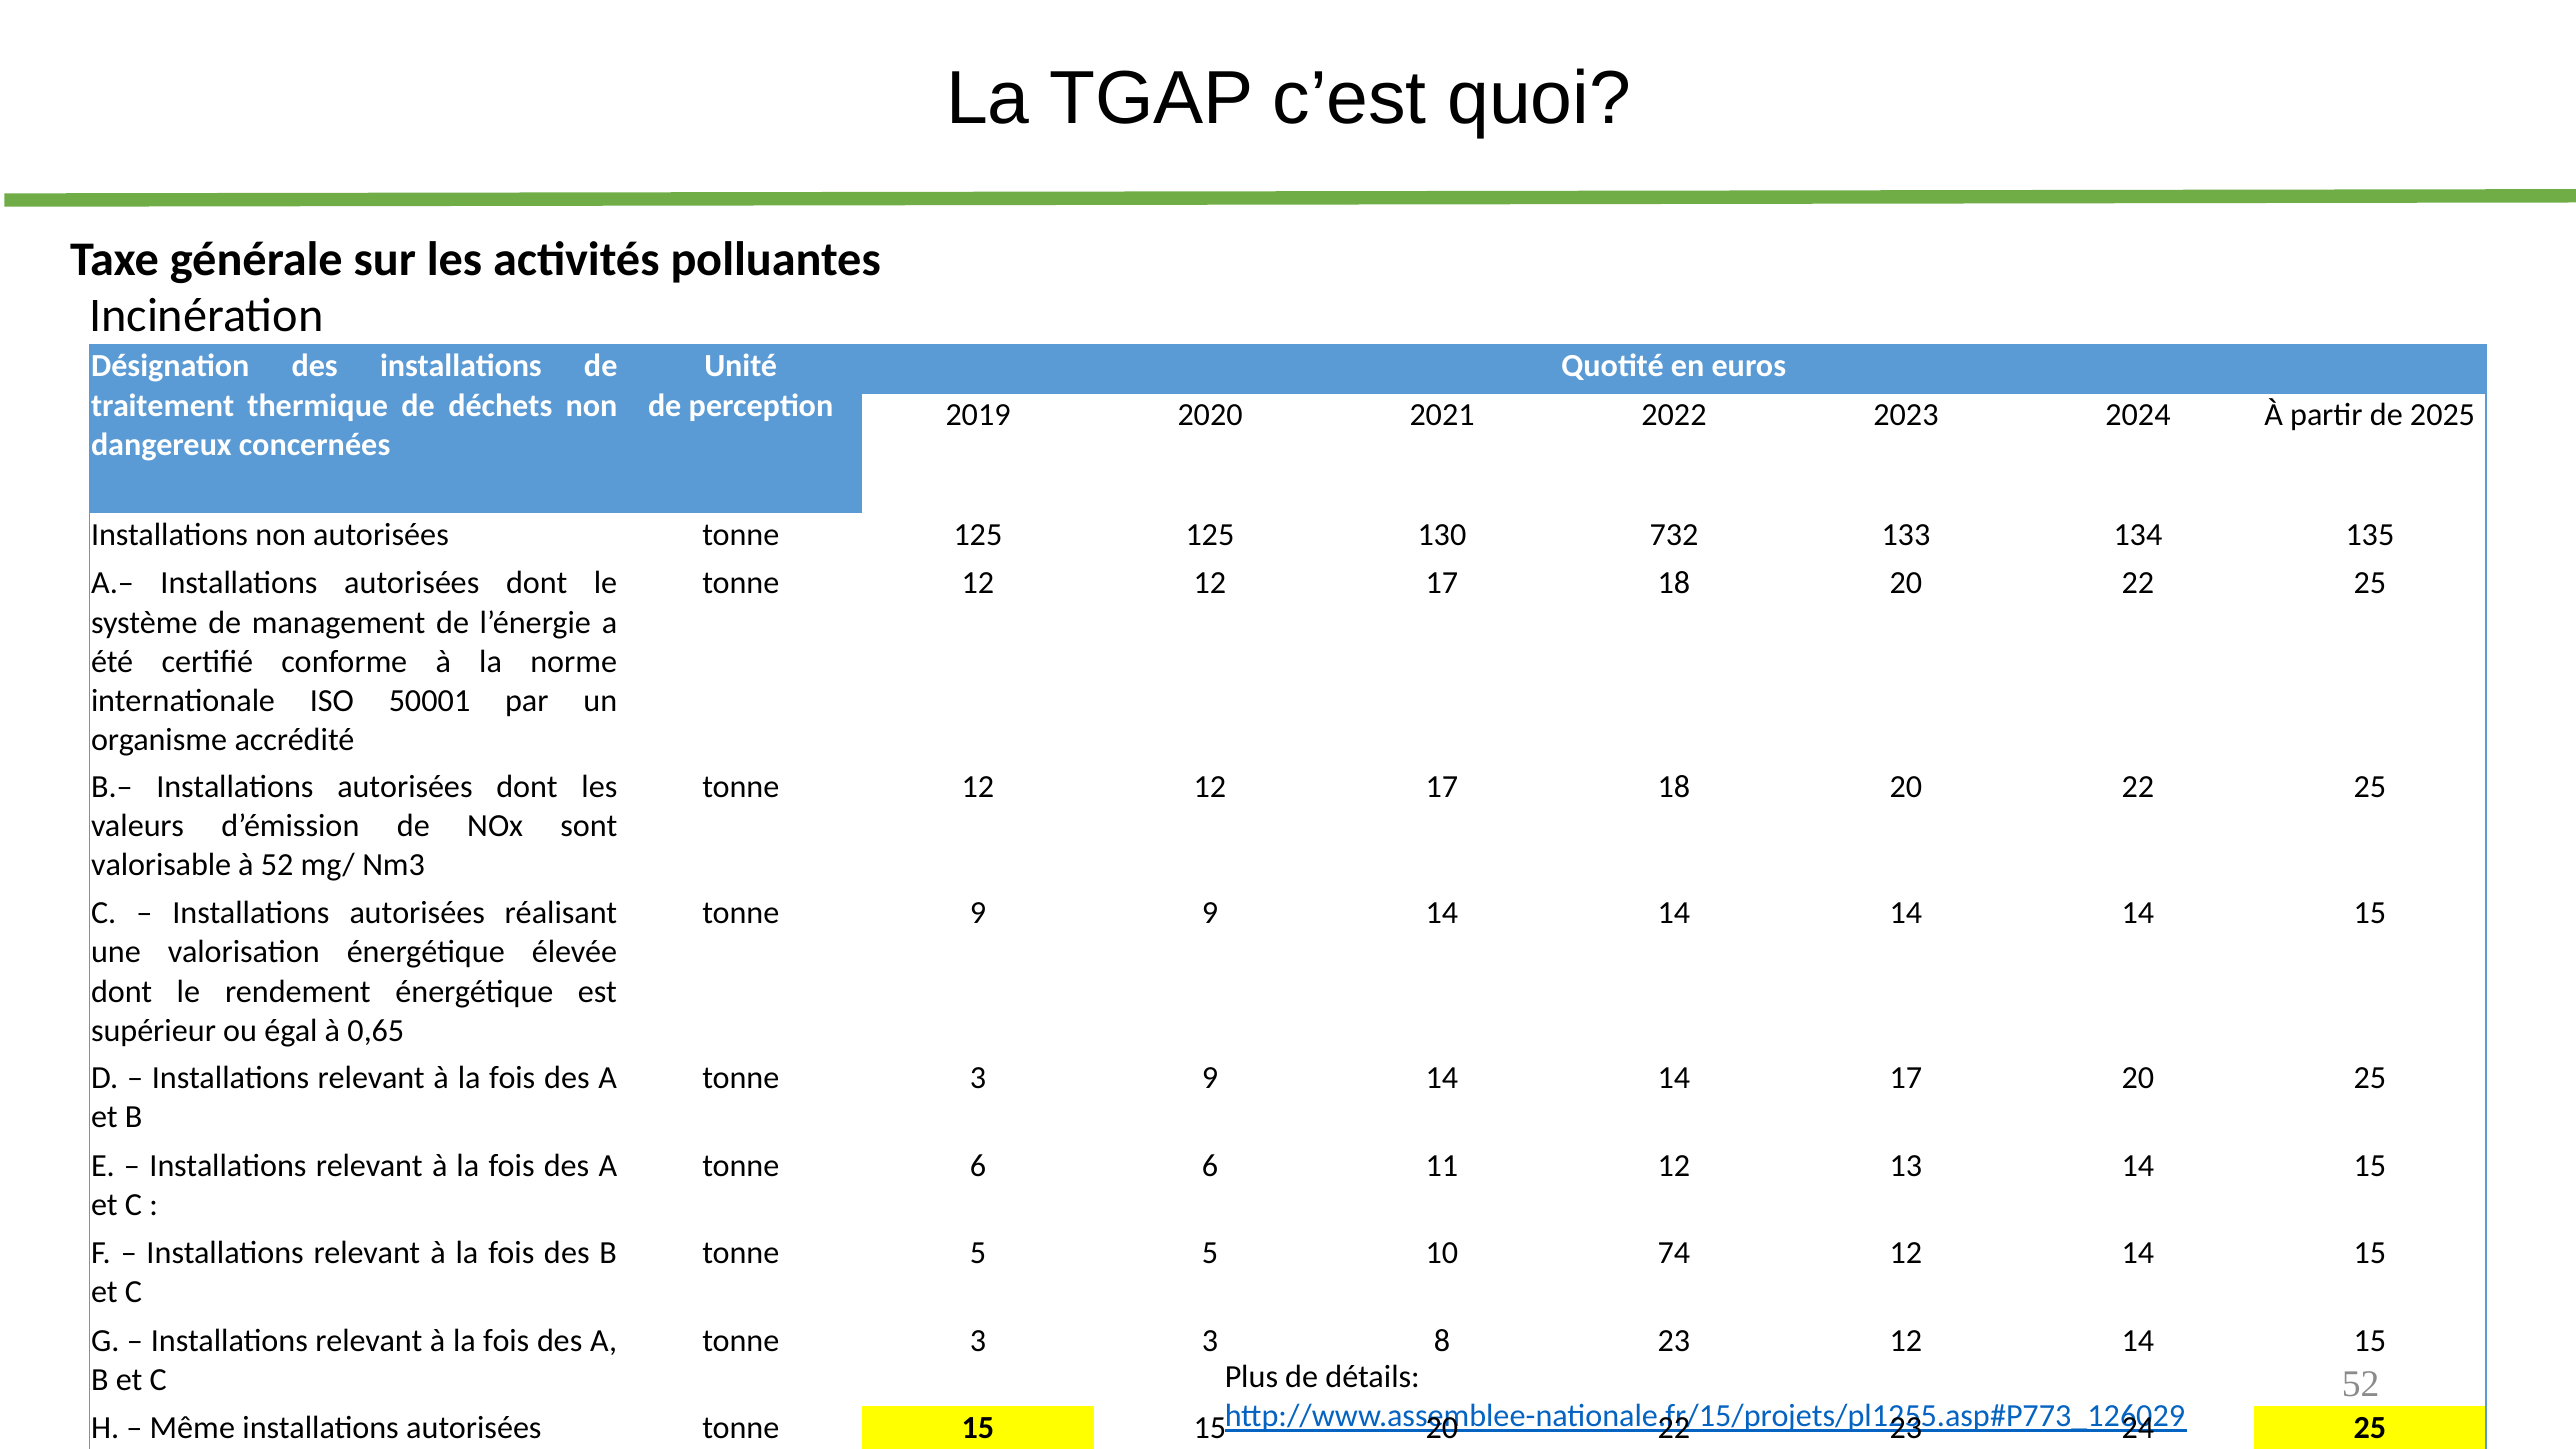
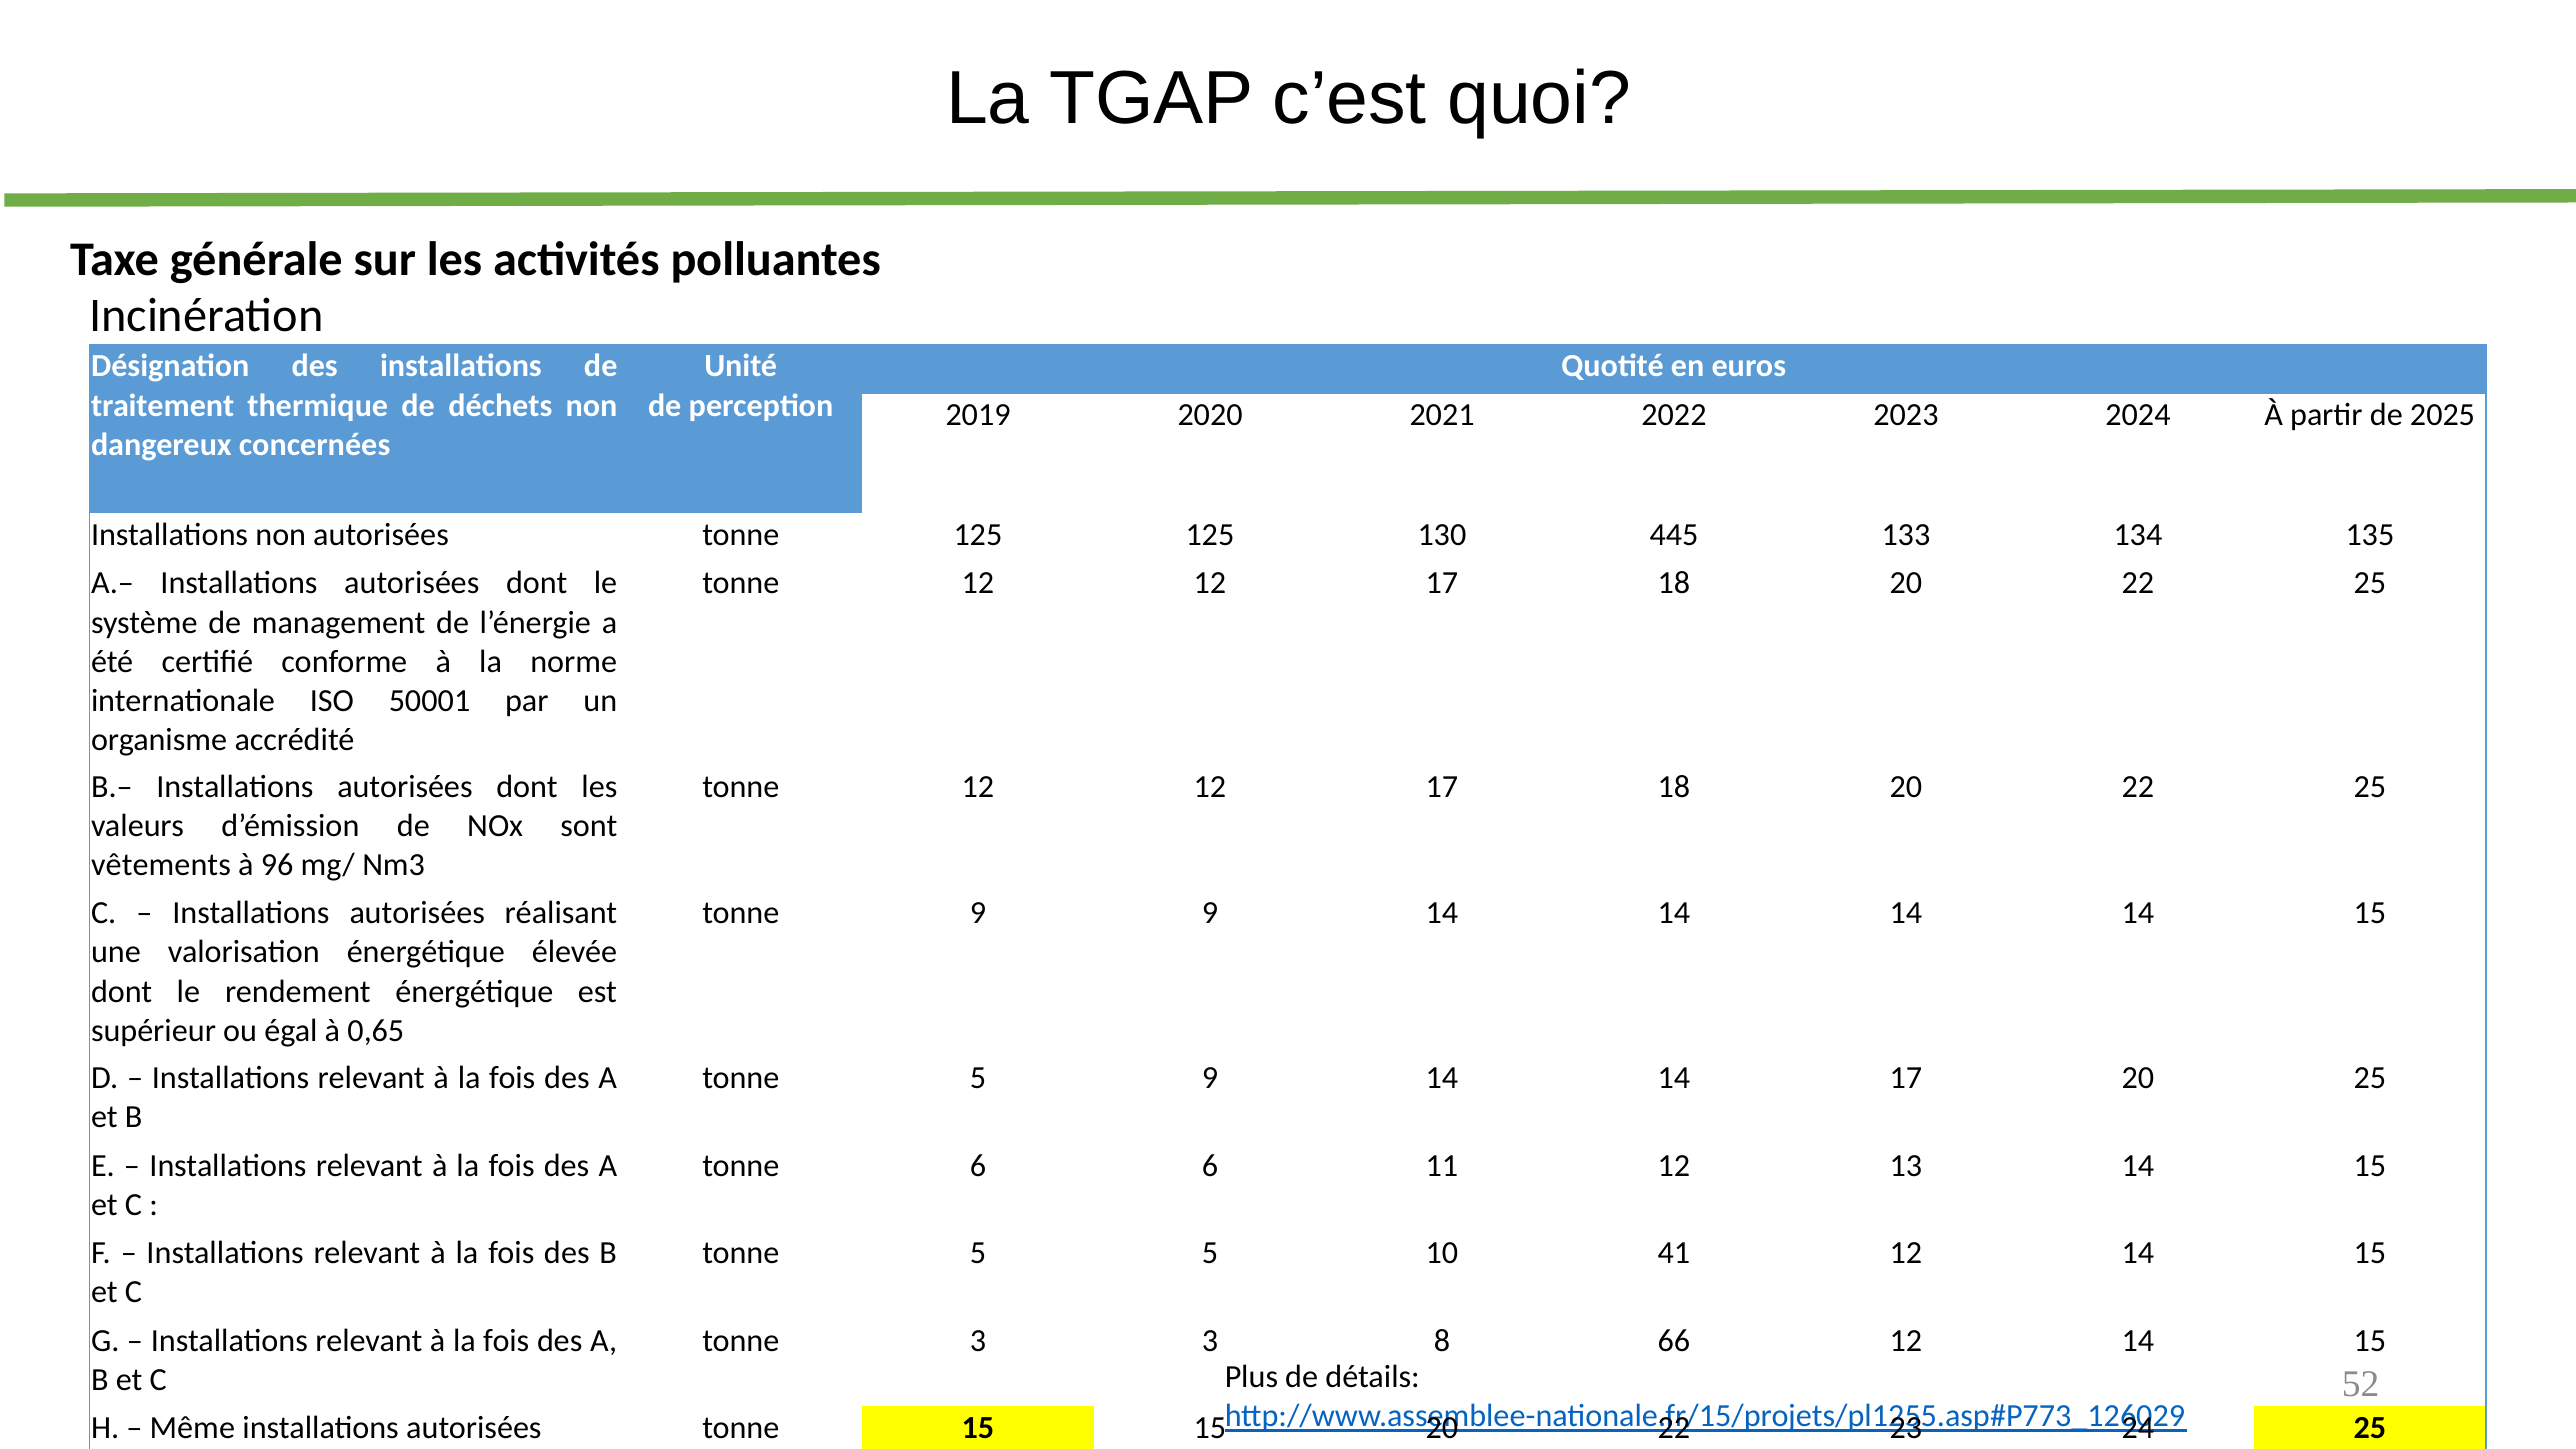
732: 732 -> 445 (1674, 534)
valorisable: valorisable -> vêtements (161, 865)
à 52: 52 -> 96 (277, 865)
3: 3 -> 5 (978, 1078)
74: 74 -> 41 (1674, 1253)
8 23: 23 -> 66 (1674, 1340)
